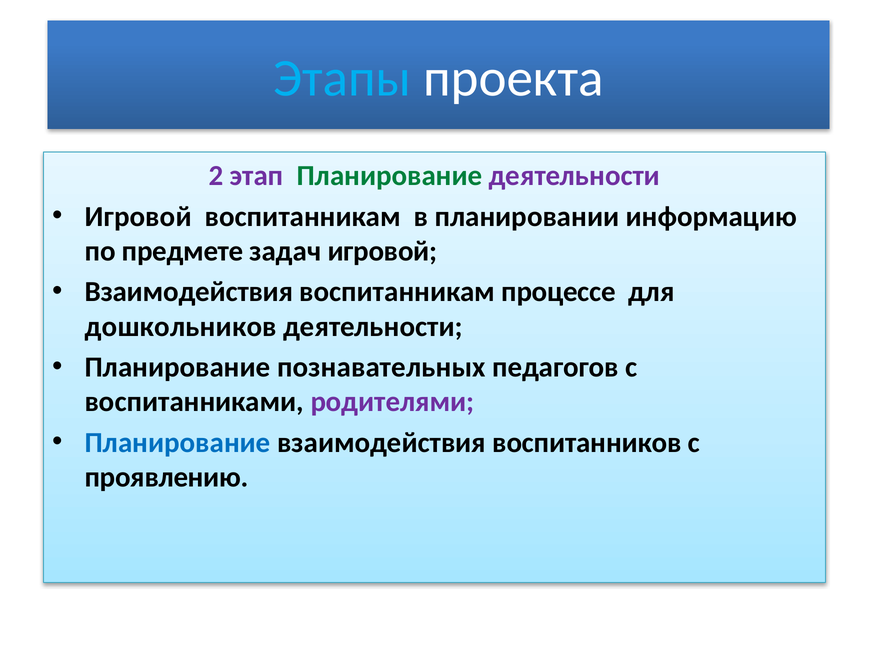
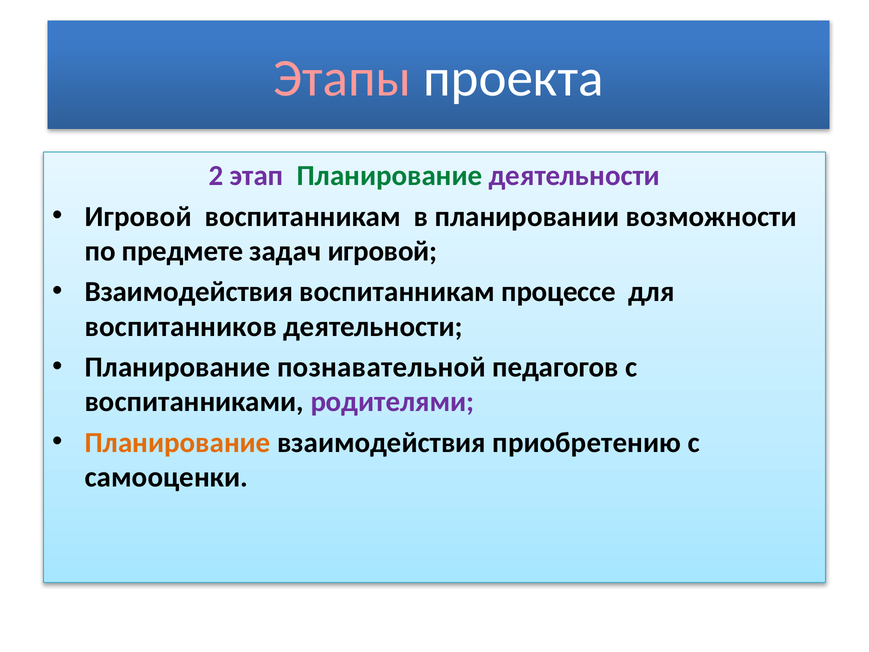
Этапы colour: light blue -> pink (342, 78)
информацию: информацию -> возможности (711, 216)
дошкольников: дошкольников -> воспитанников (181, 326)
познавательных: познавательных -> познавательной (381, 367)
Планирование colour: blue -> orange (178, 442)
воспитанников: воспитанников -> приобретению (587, 442)
проявлению: проявлению -> самооценки (166, 477)
